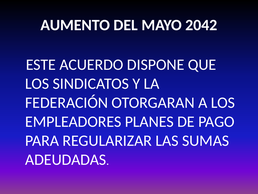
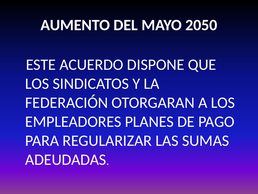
2042: 2042 -> 2050 (201, 25)
